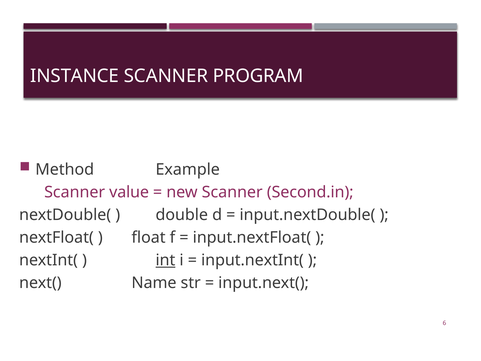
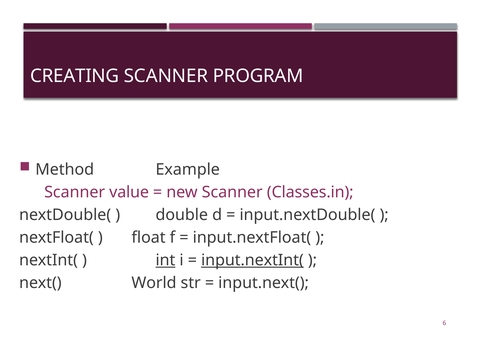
INSTANCE: INSTANCE -> CREATING (75, 76)
Second.in: Second.in -> Classes.in (310, 192)
input.nextInt( underline: none -> present (252, 260)
Name: Name -> World (154, 283)
